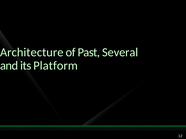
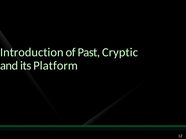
Architecture: Architecture -> Introduction (32, 52)
Several: Several -> Cryptic (120, 52)
